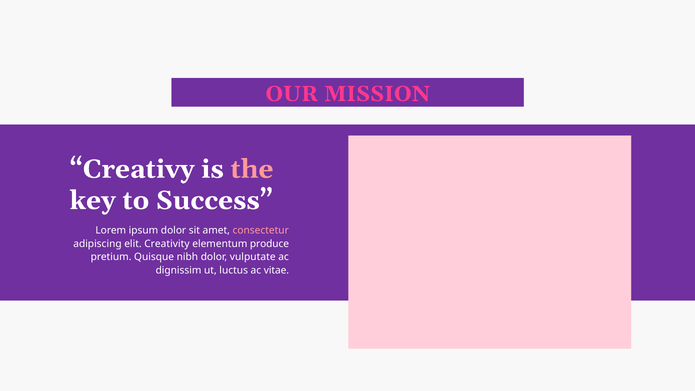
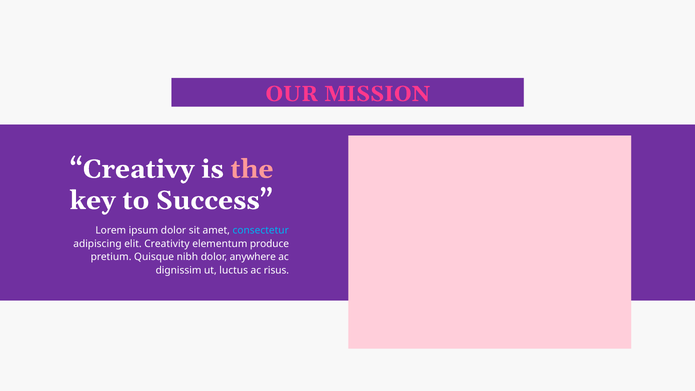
consectetur colour: pink -> light blue (261, 230)
vulputate: vulputate -> anywhere (253, 257)
vitae: vitae -> risus (276, 270)
